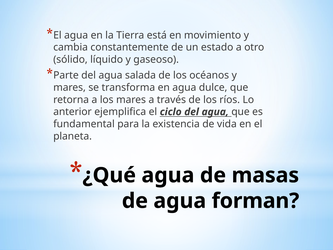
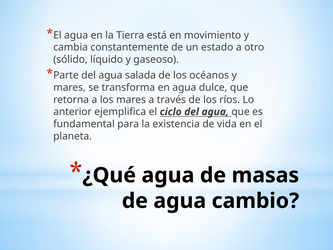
forman: forman -> cambio (255, 201)
